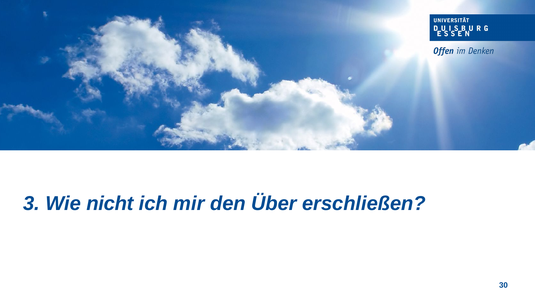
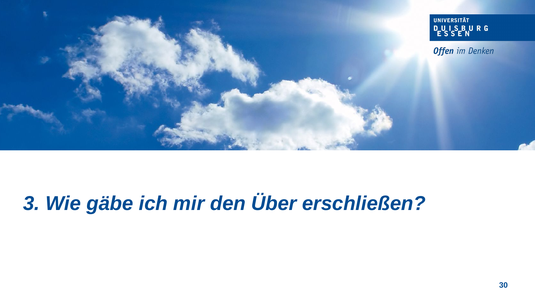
nicht: nicht -> gäbe (110, 204)
